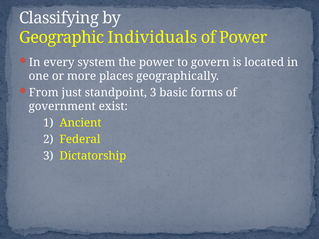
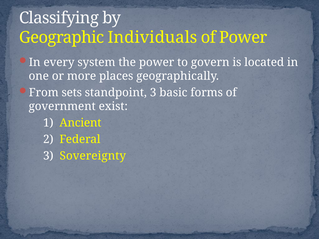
just: just -> sets (72, 93)
Dictatorship: Dictatorship -> Sovereignty (93, 156)
